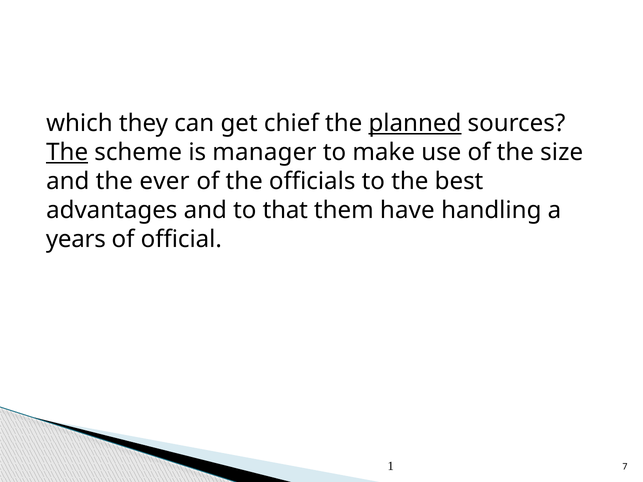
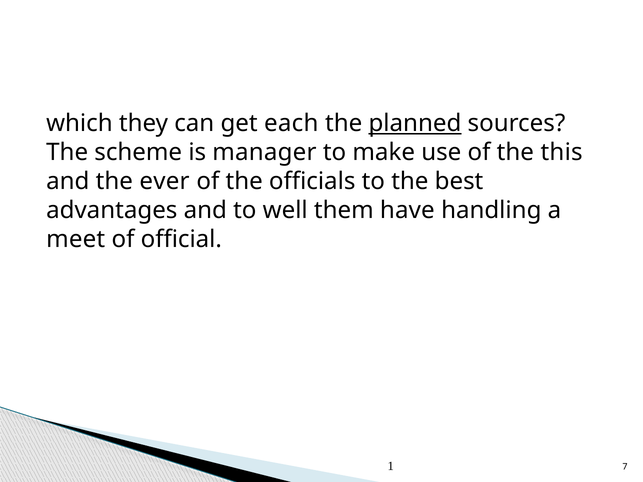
chief: chief -> each (291, 123)
The underline: present -> none (67, 152)
size: size -> this (562, 152)
that: that -> well (285, 210)
years: years -> meet (76, 239)
